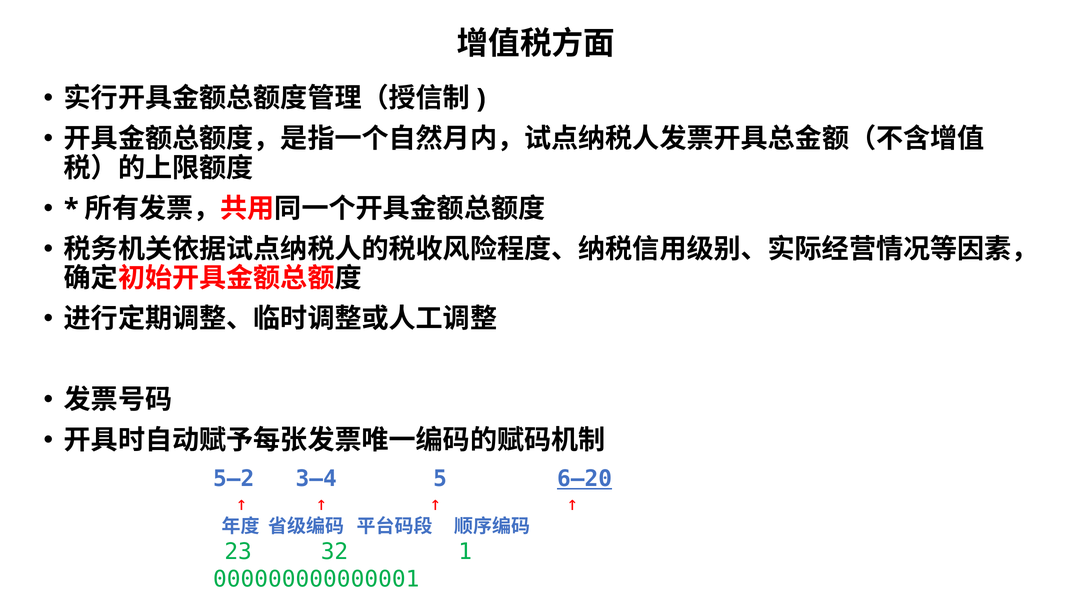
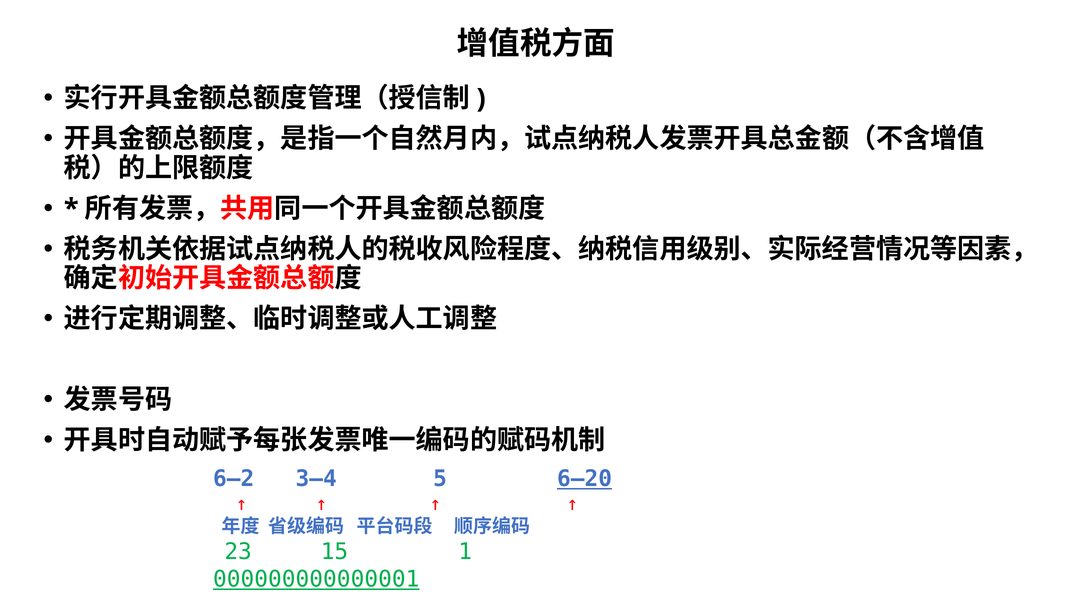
5—2: 5—2 -> 6—2 (234, 479)
32: 32 -> 15 (334, 552)
000000000000001 underline: none -> present (316, 580)
